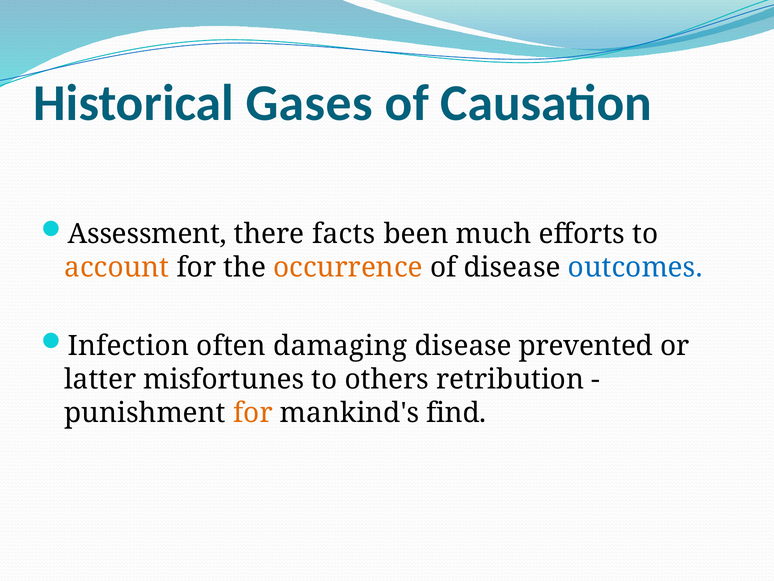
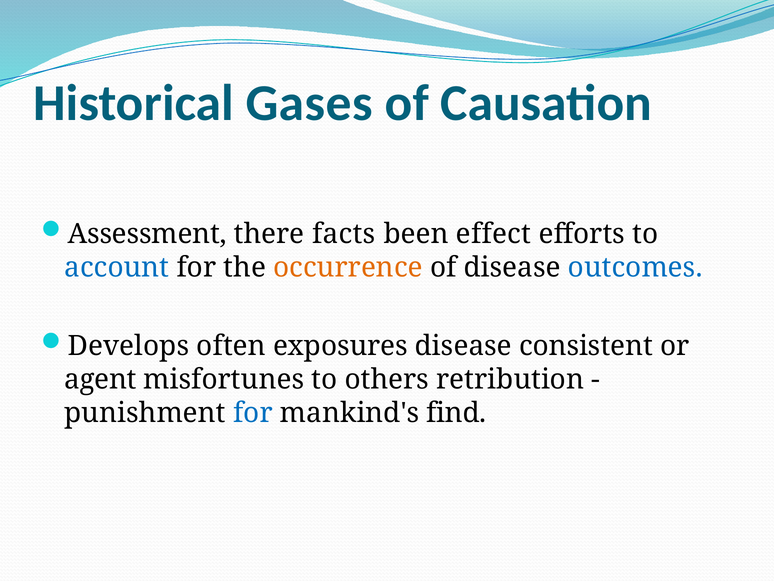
much: much -> effect (494, 234)
account colour: orange -> blue (117, 267)
Infection: Infection -> Develops (128, 346)
damaging: damaging -> exposures (340, 346)
prevented: prevented -> consistent (586, 346)
latter: latter -> agent (100, 379)
for colour: orange -> blue (253, 413)
